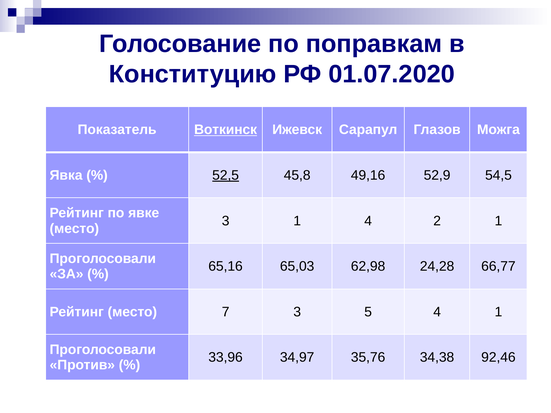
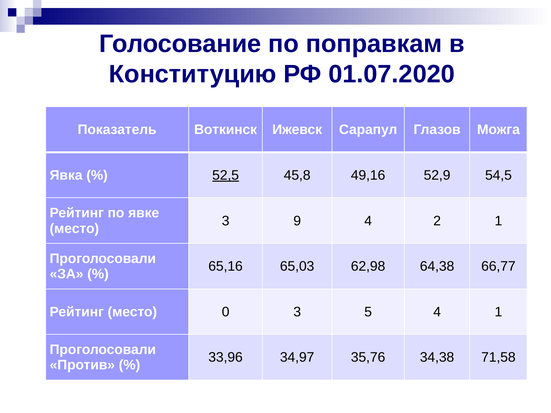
Воткинск underline: present -> none (226, 130)
3 1: 1 -> 9 (297, 221)
24,28: 24,28 -> 64,38 (437, 266)
7: 7 -> 0 (226, 312)
92,46: 92,46 -> 71,58 (498, 358)
